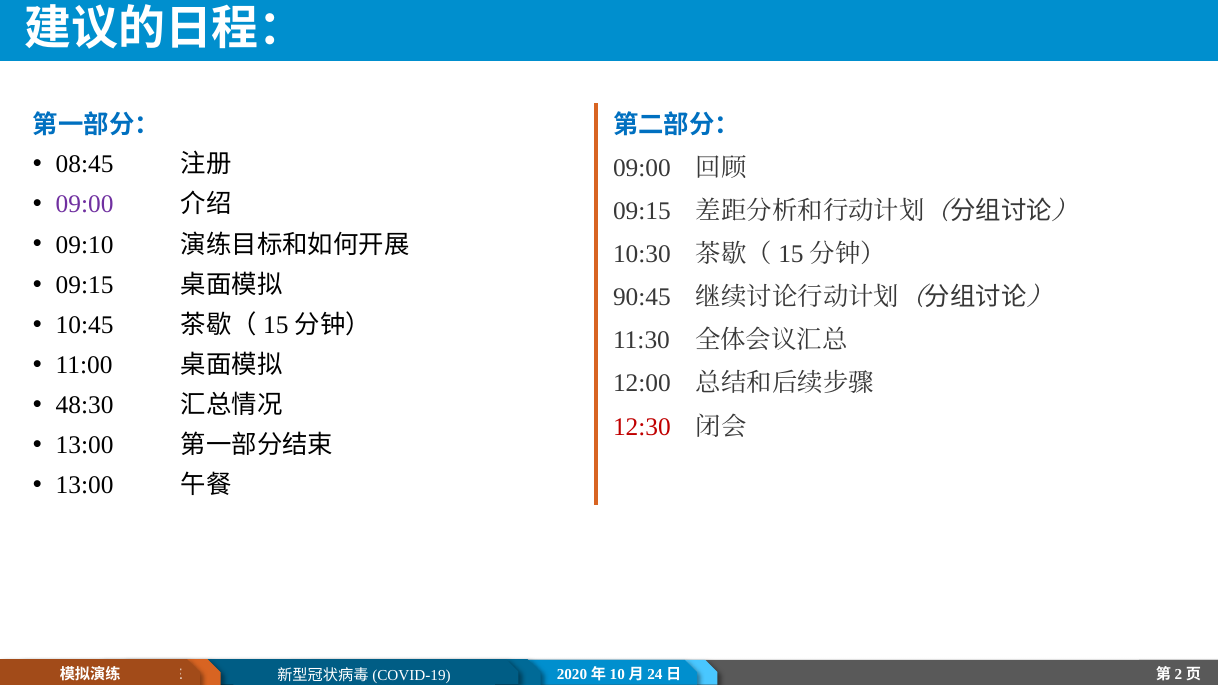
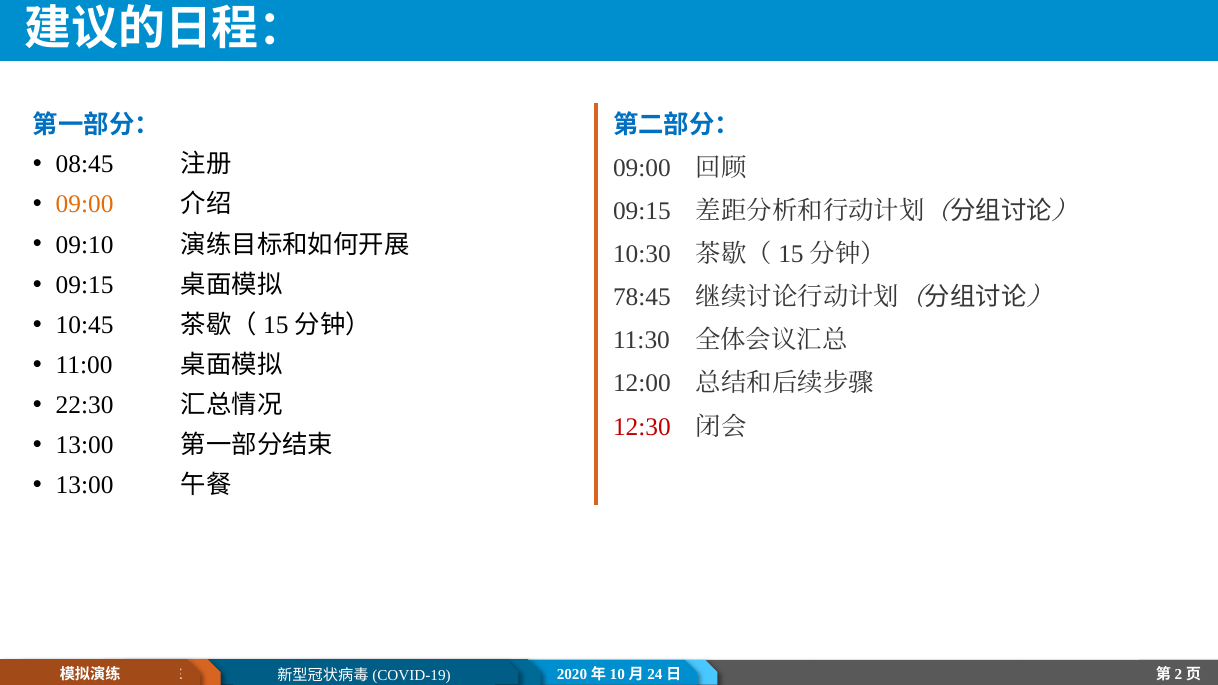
09:00 colour: purple -> orange (85, 205)
90:45: 90:45 -> 78:45 (642, 297)
48:30: 48:30 -> 22:30 (85, 405)
